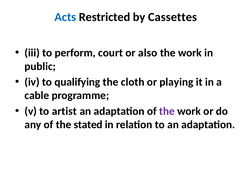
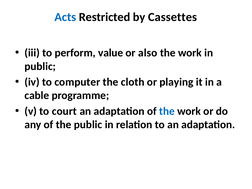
court: court -> value (111, 53)
qualifying: qualifying -> computer (77, 82)
artist: artist -> court (64, 111)
the colour: purple -> blue (167, 111)
the stated: stated -> public (88, 125)
